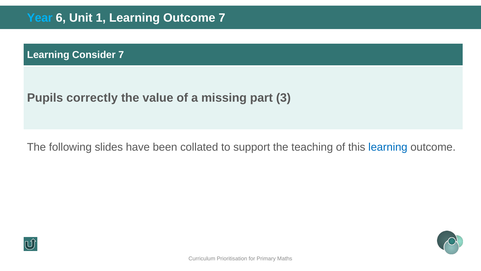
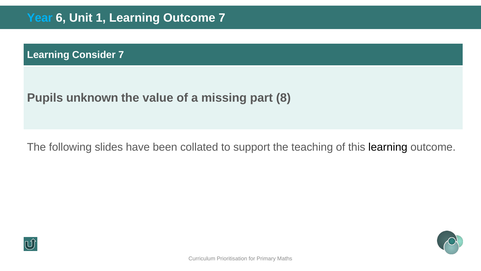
correctly: correctly -> unknown (92, 98)
3: 3 -> 8 (283, 98)
learning colour: blue -> black (388, 147)
